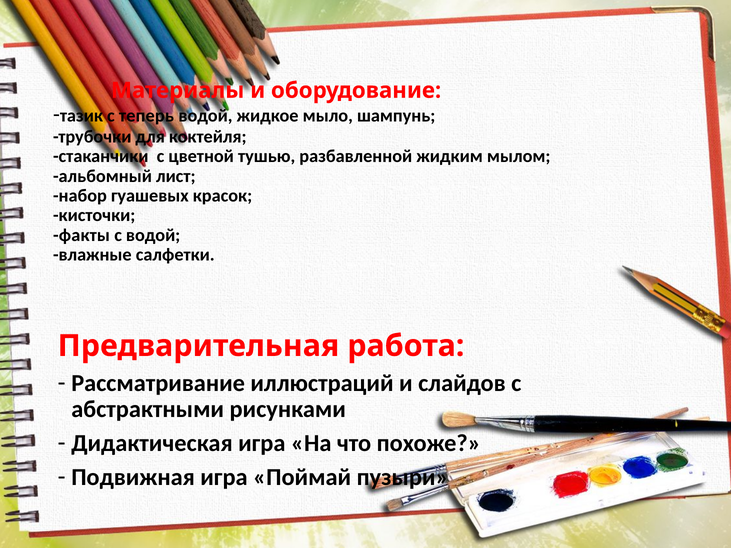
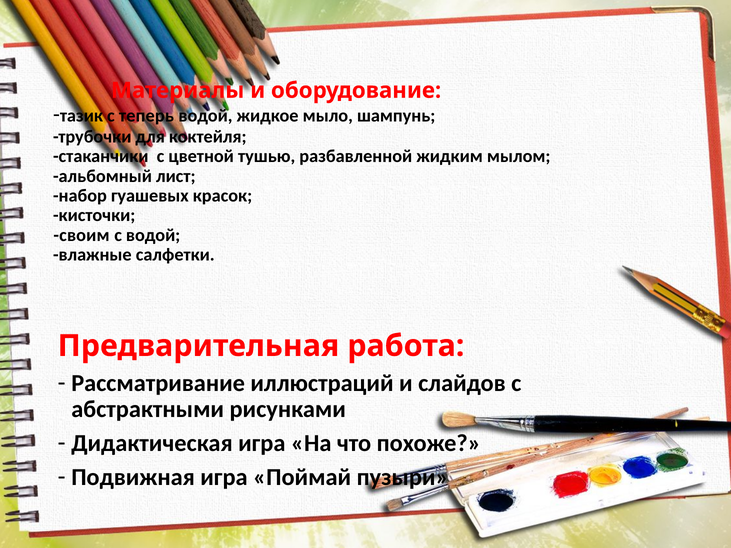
факты: факты -> своим (82, 235)
